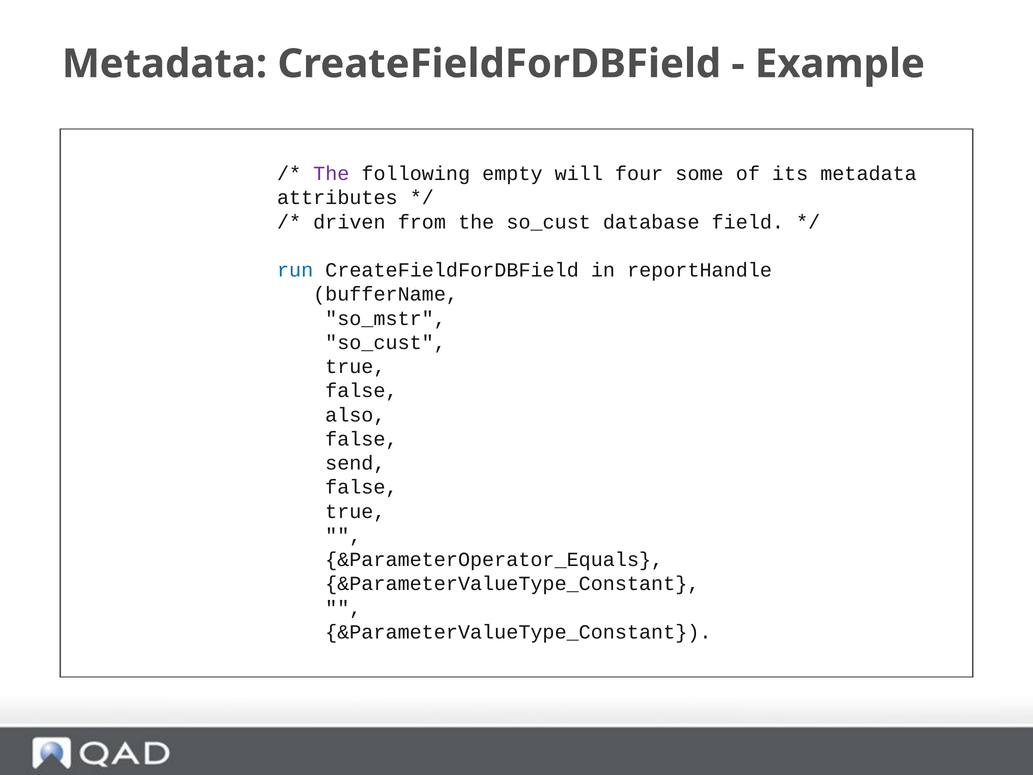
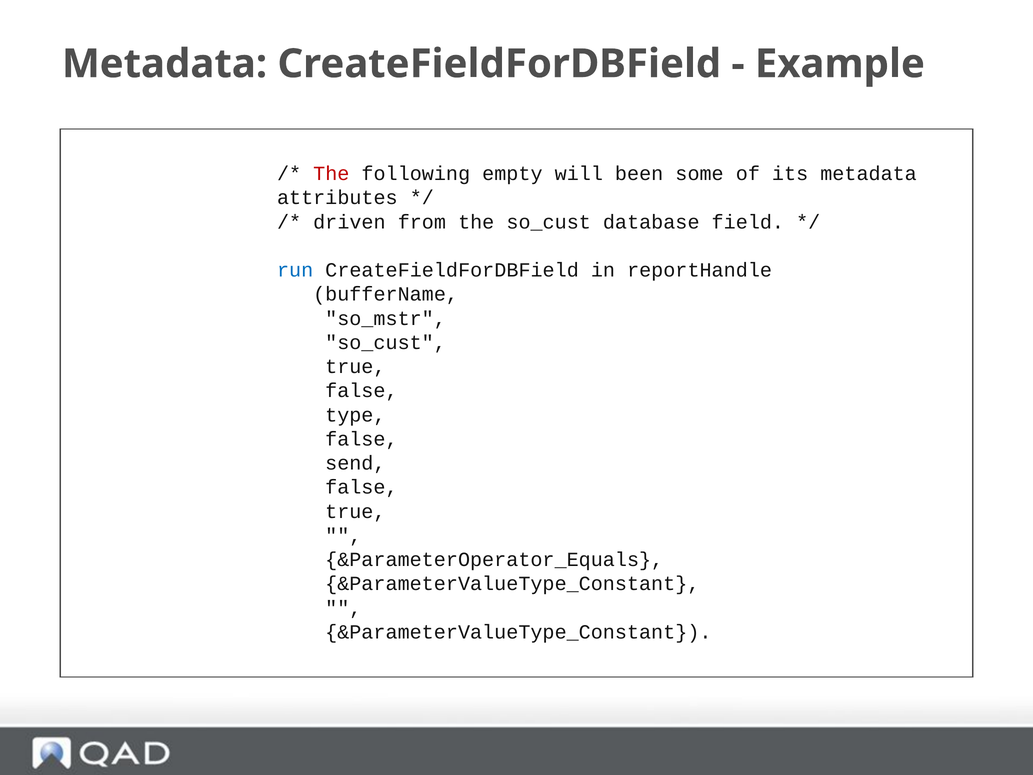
The colour: purple -> red (331, 174)
four: four -> been (639, 174)
also: also -> type (355, 415)
